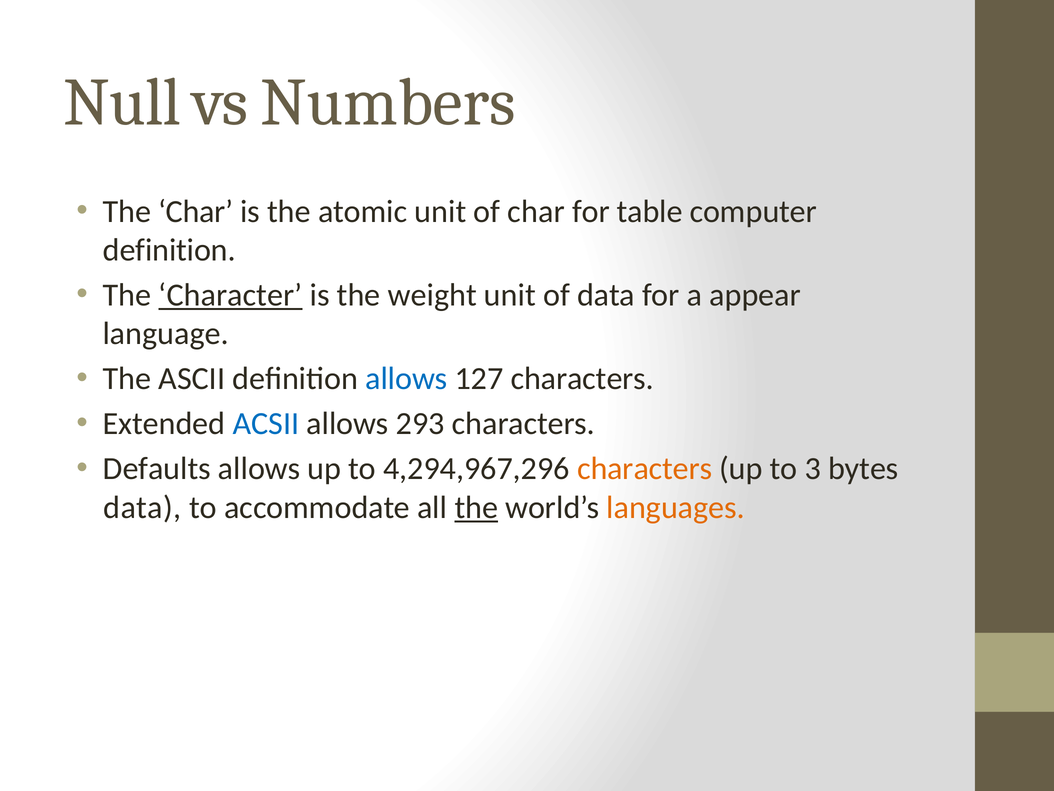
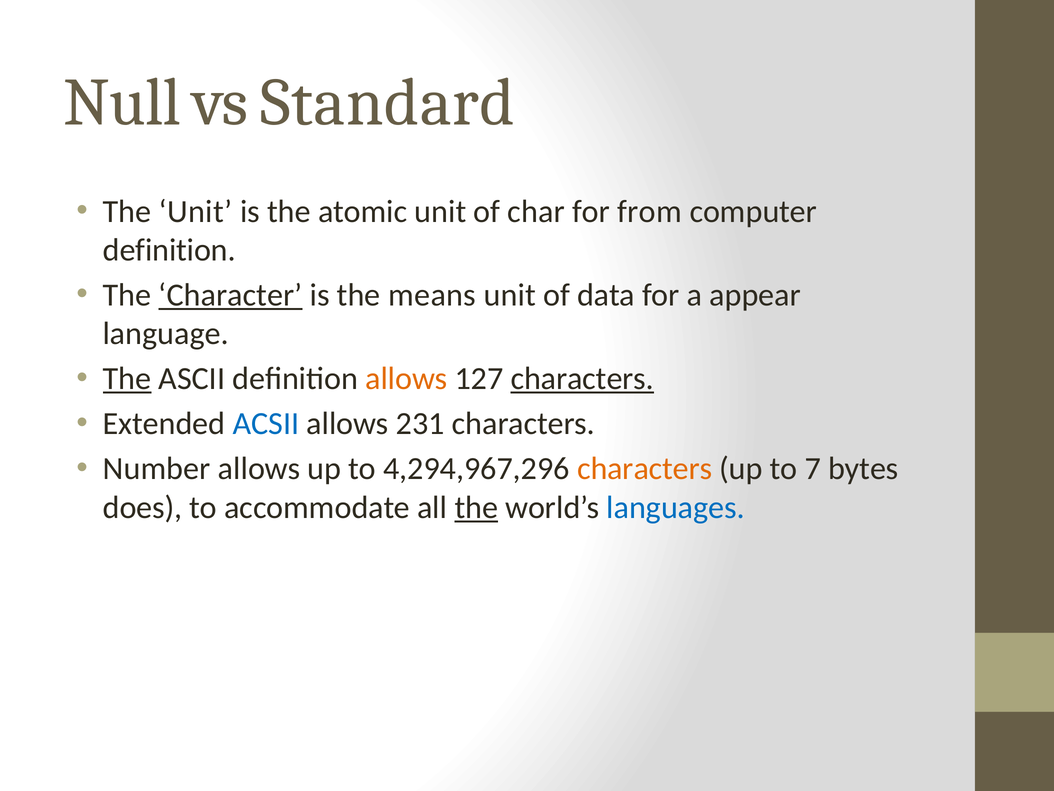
Numbers: Numbers -> Standard (387, 102)
The Char: Char -> Unit (195, 211)
table: table -> from (650, 211)
weight: weight -> means (432, 295)
The underline: none -> present (127, 378)
allows colour: blue -> orange (406, 378)
characters underline: none -> present (582, 378)
293: 293 -> 231 (420, 424)
Defaults: Defaults -> Number (157, 469)
3: 3 -> 7 (813, 469)
data: data -> does (143, 507)
languages colour: orange -> blue (676, 507)
